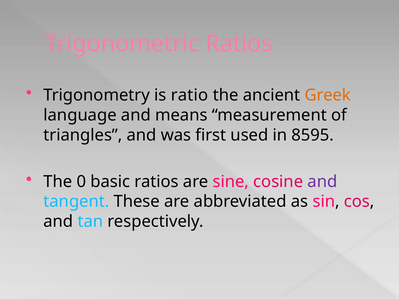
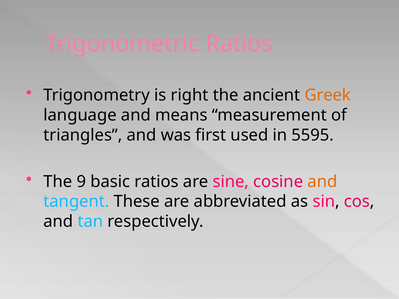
ratio: ratio -> right (190, 95)
8595: 8595 -> 5595 (313, 135)
0: 0 -> 9 (81, 182)
and colour: purple -> orange (322, 182)
